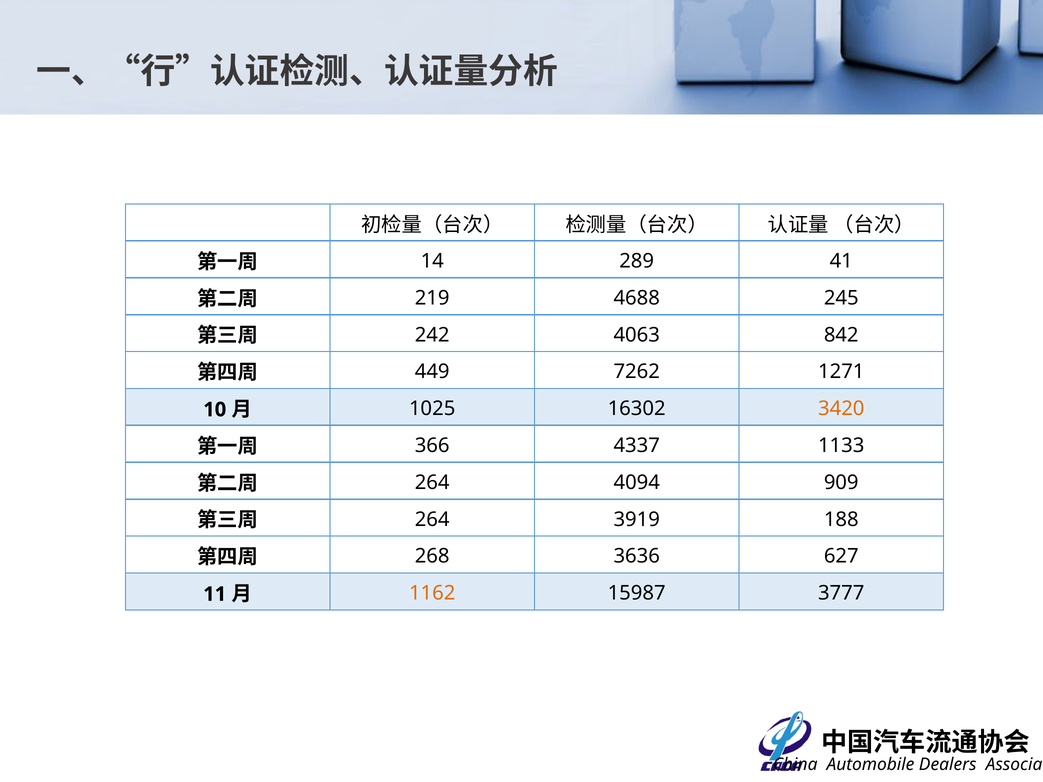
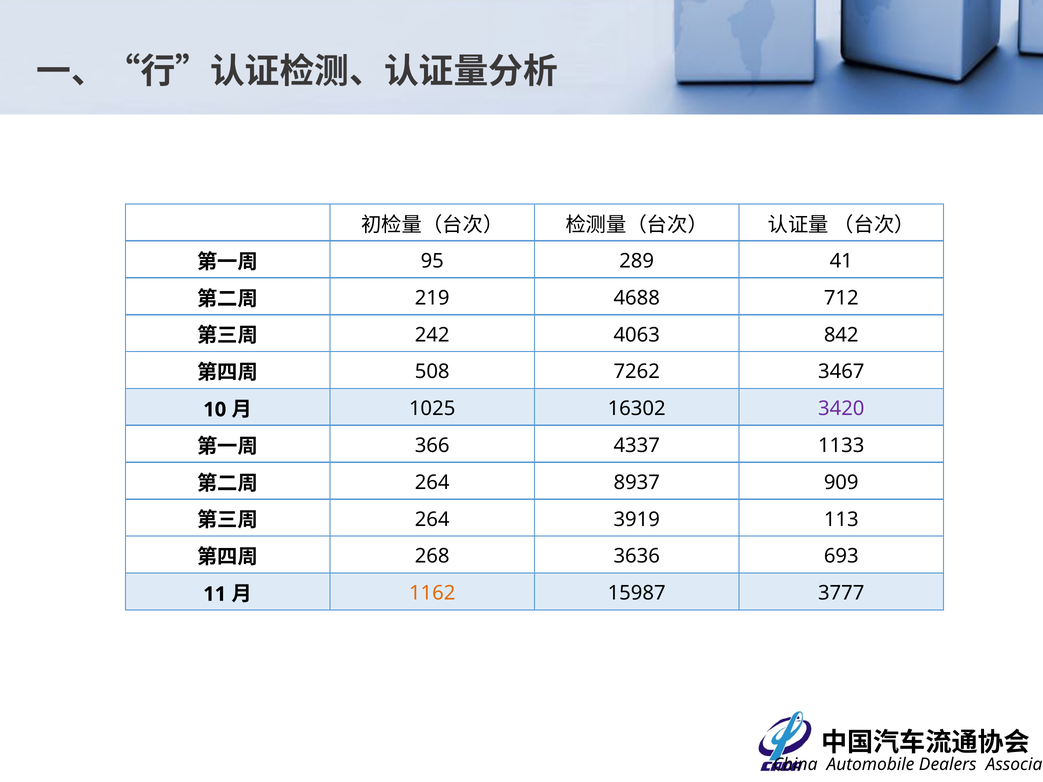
14: 14 -> 95 (432, 261)
245: 245 -> 712 (841, 298)
449: 449 -> 508 (432, 372)
1271: 1271 -> 3467 (841, 372)
3420 colour: orange -> purple (841, 409)
4094: 4094 -> 8937 (637, 483)
188: 188 -> 113 (841, 520)
627: 627 -> 693 (841, 556)
